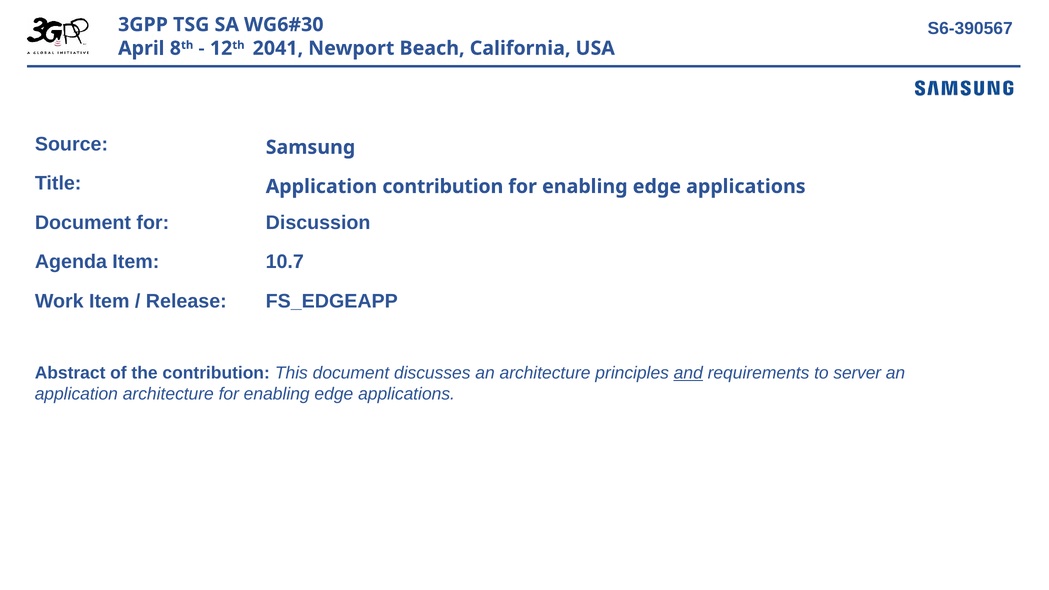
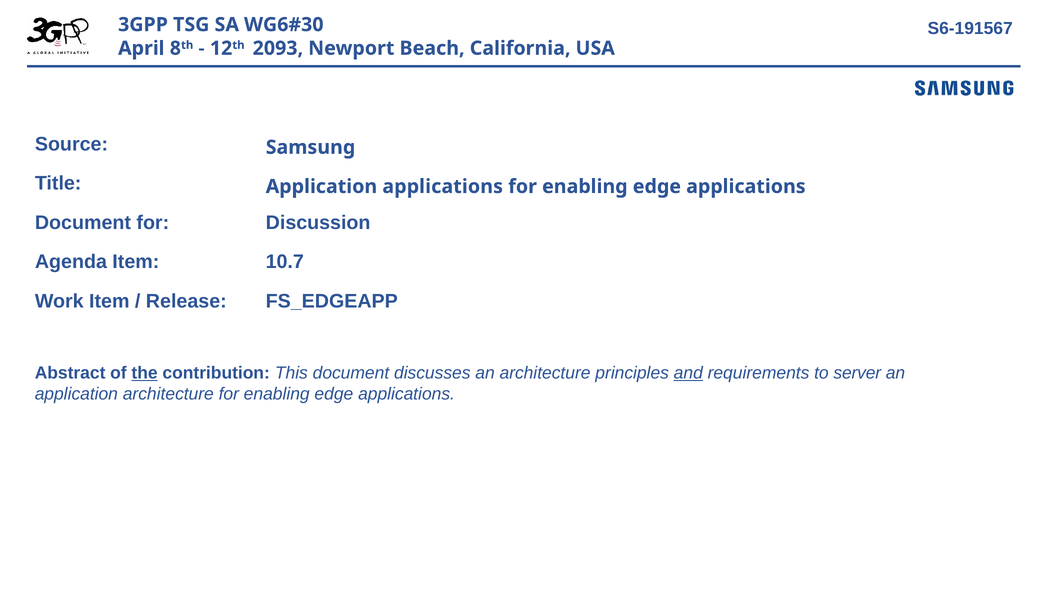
S6-390567: S6-390567 -> S6-191567 (970, 28)
2041: 2041 -> 2093 (278, 48)
Application contribution: contribution -> applications (443, 187)
the underline: none -> present (145, 373)
